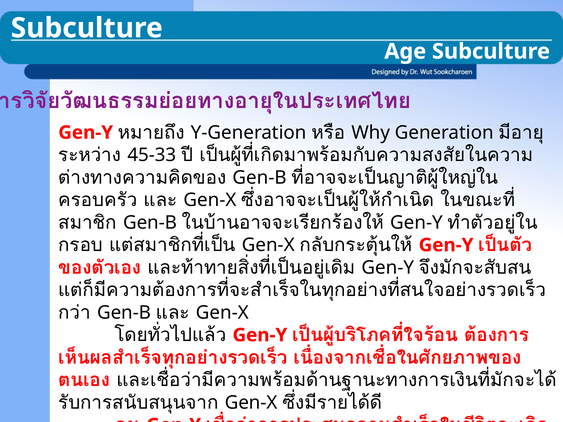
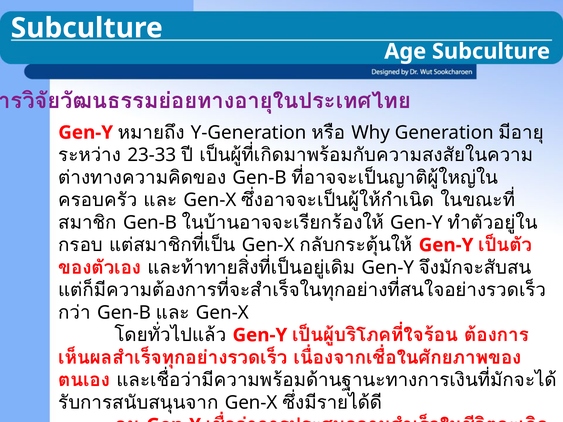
45-33: 45-33 -> 23-33 (152, 155)
